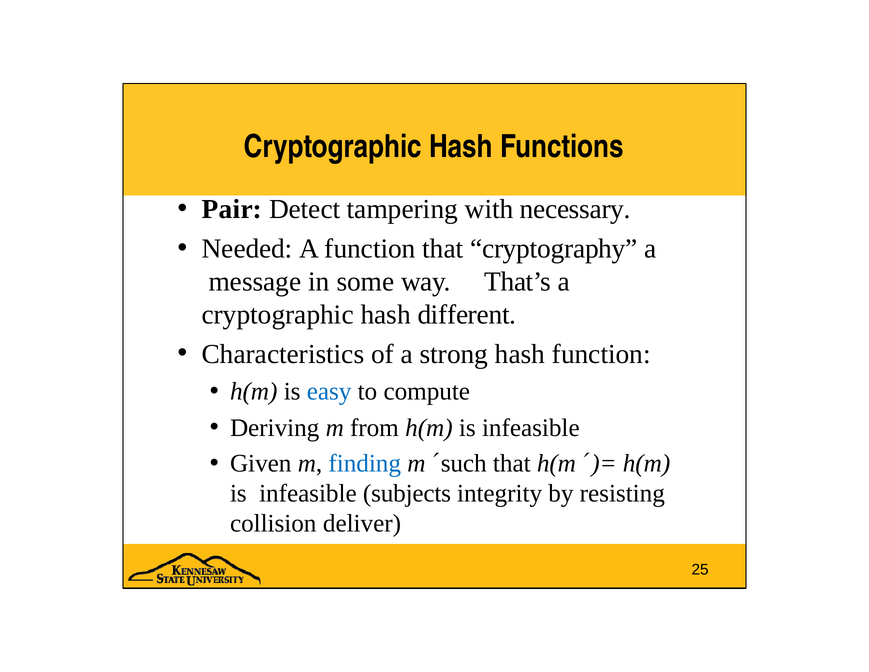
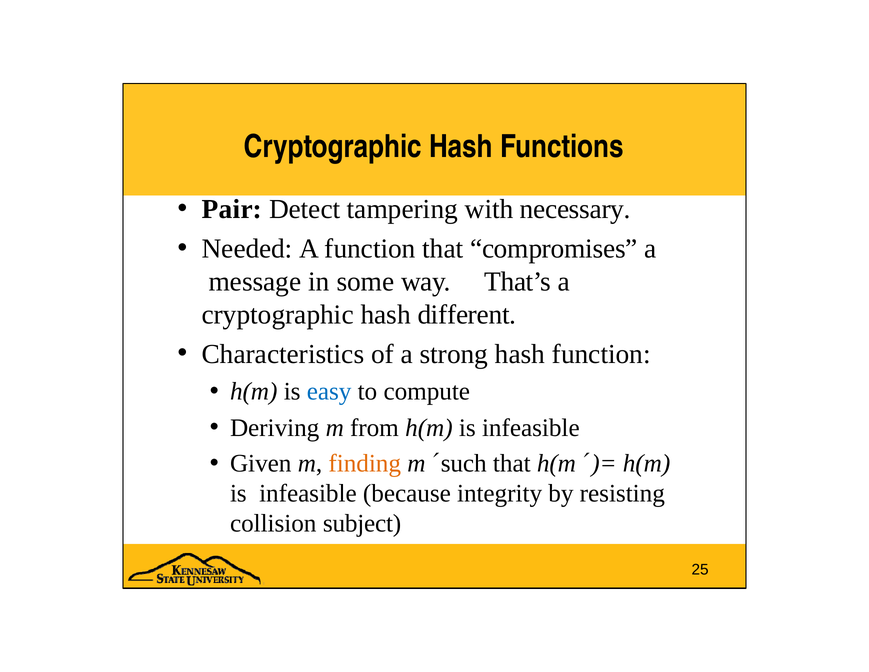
cryptography: cryptography -> compromises (554, 248)
finding colour: blue -> orange (365, 463)
subjects: subjects -> because (407, 493)
deliver: deliver -> subject (362, 523)
